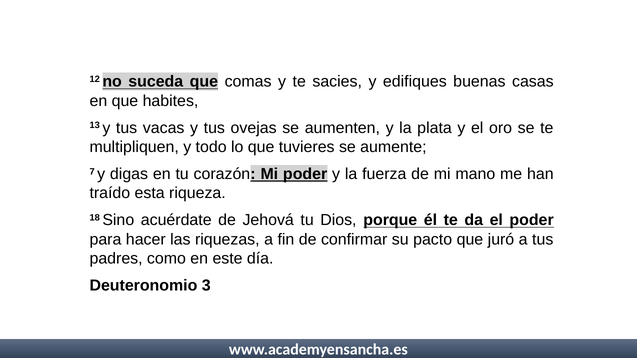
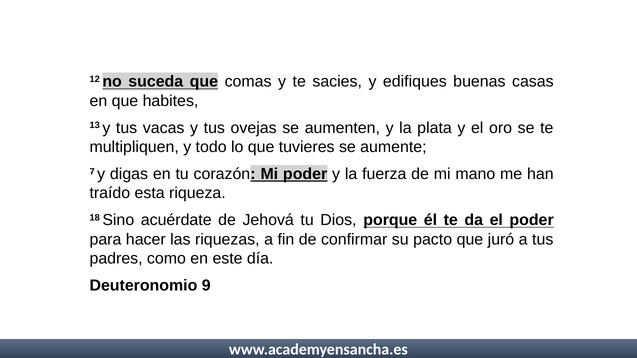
3: 3 -> 9 (206, 286)
